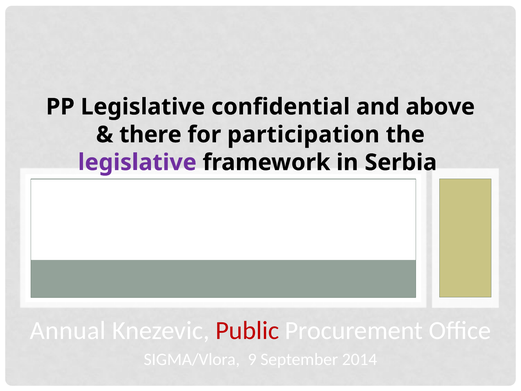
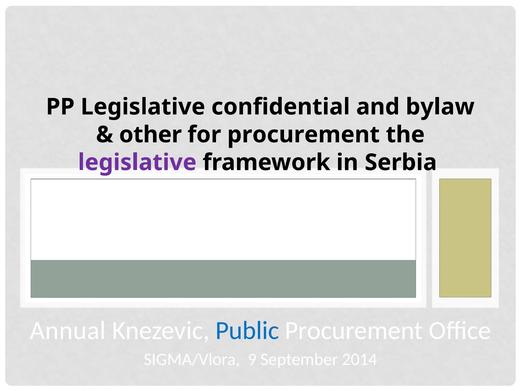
above: above -> bylaw (440, 107)
there: there -> other (150, 135)
for participation: participation -> procurement (303, 135)
Public colour: red -> blue (247, 330)
